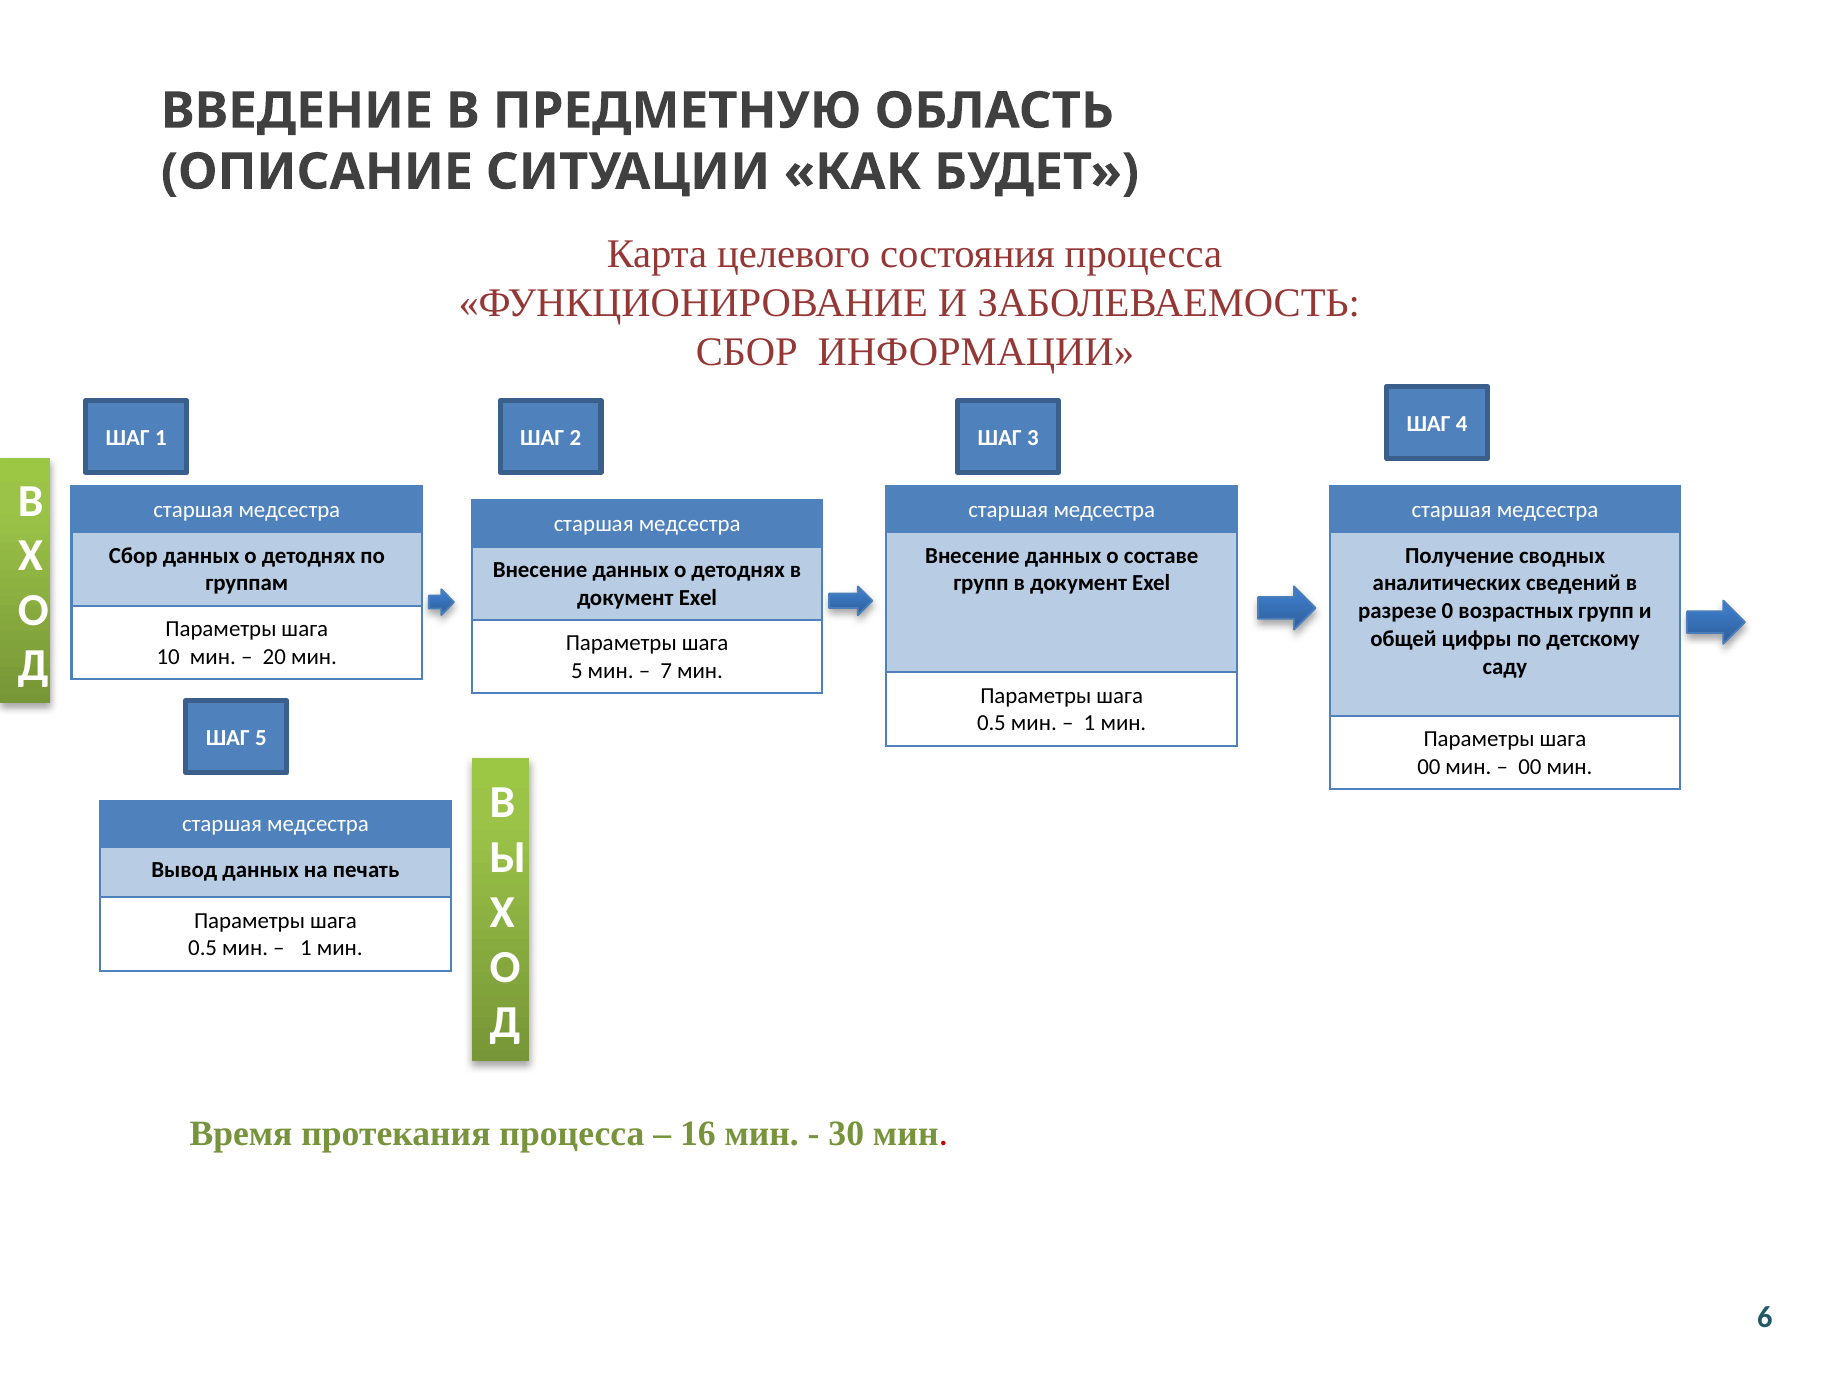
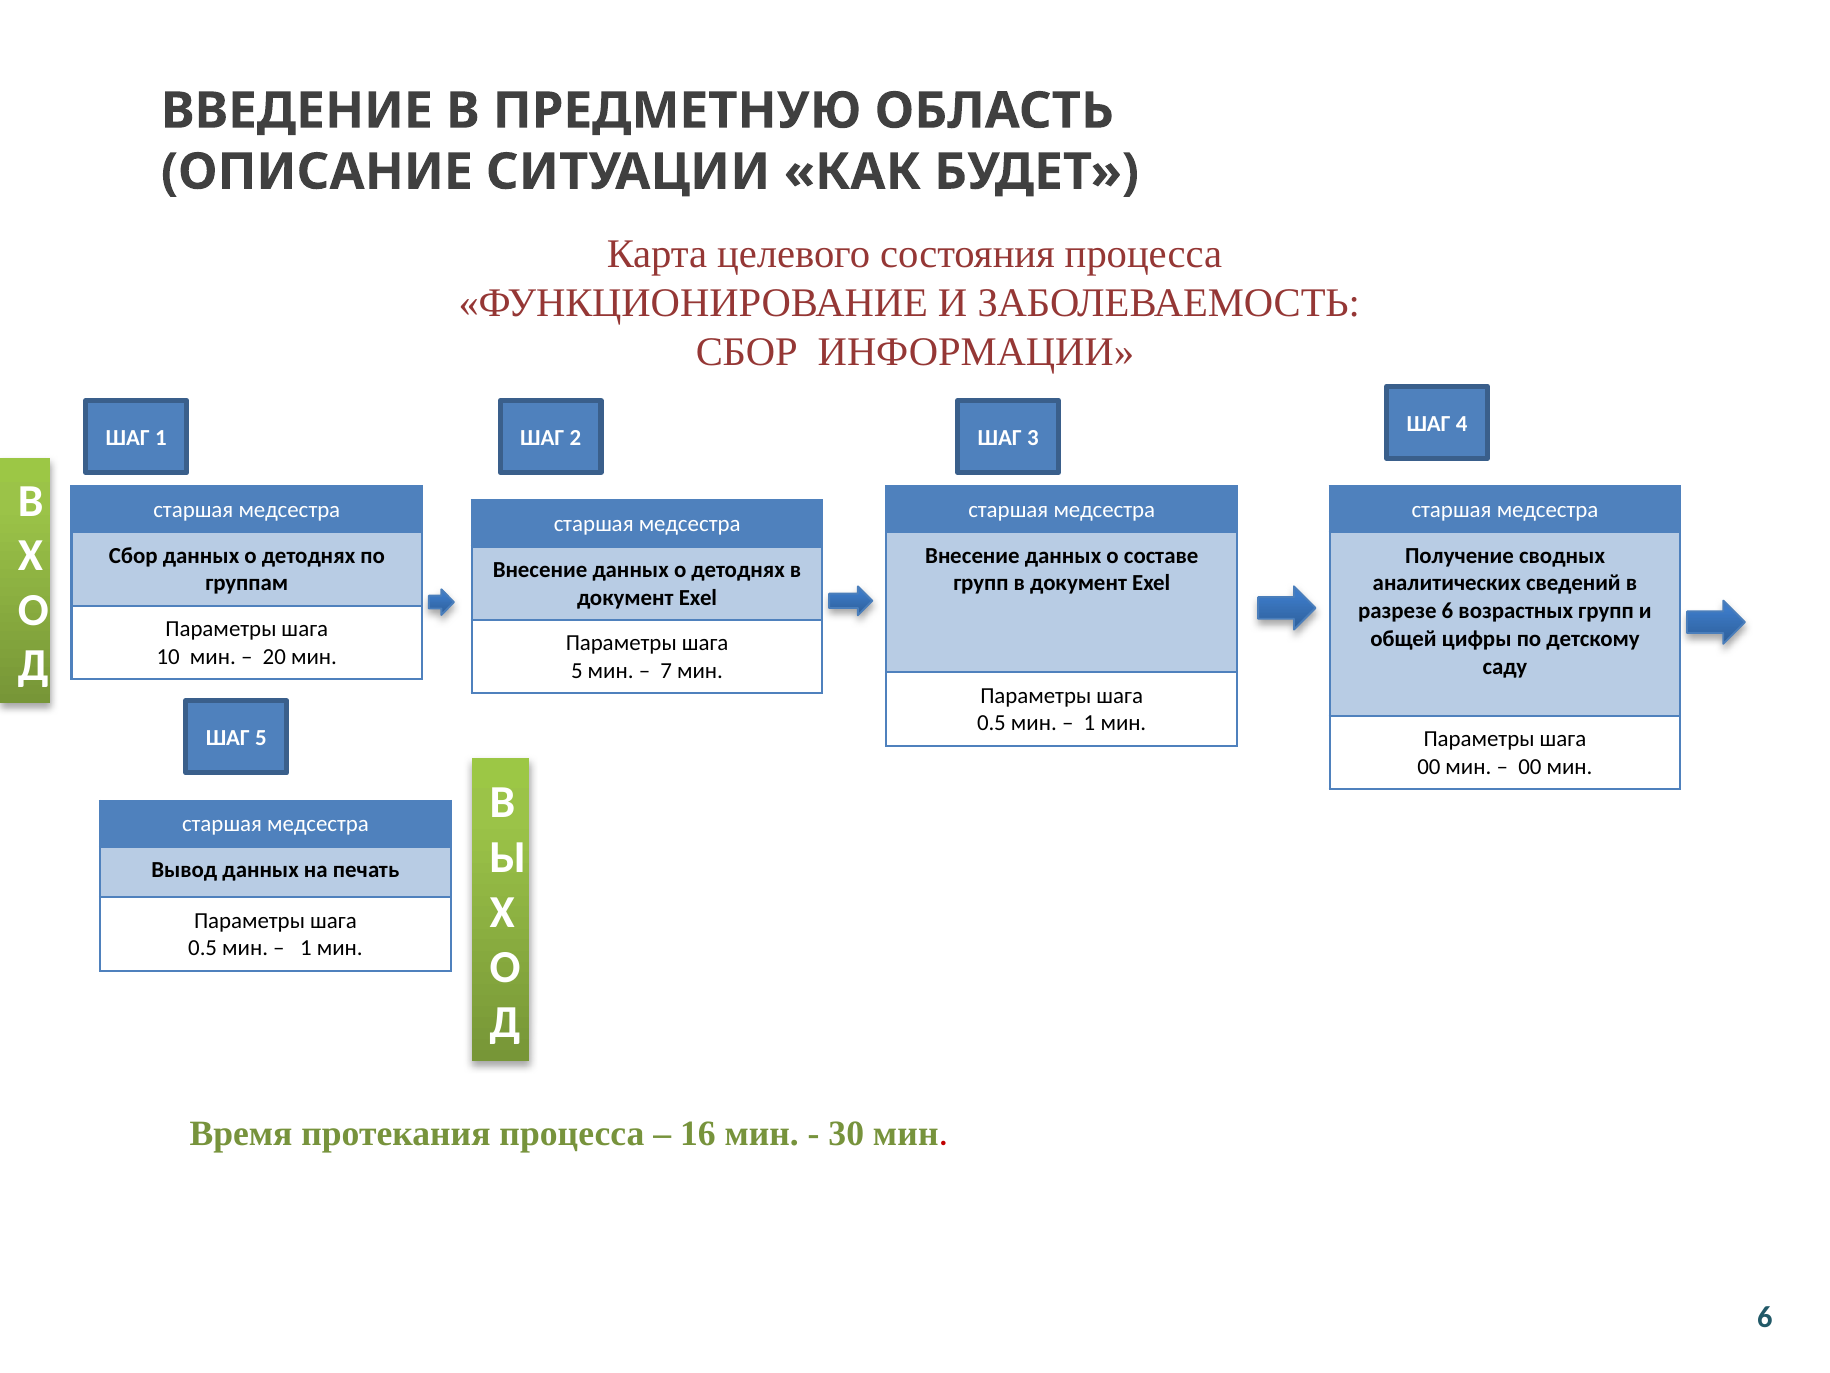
разрезе 0: 0 -> 6 (1447, 611)
